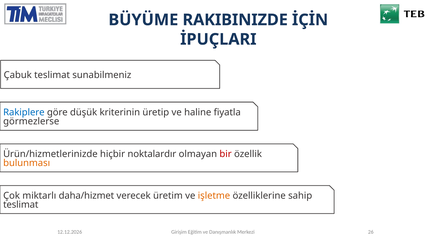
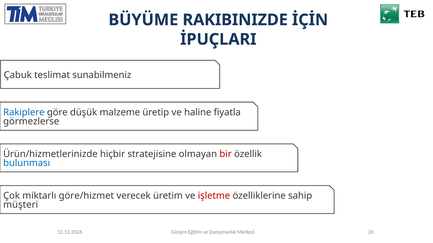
kriterinin: kriterinin -> malzeme (120, 113)
noktalardır: noktalardır -> stratejisine (152, 154)
bulunması colour: orange -> blue (27, 164)
daha/hizmet: daha/hizmet -> göre/hizmet (86, 196)
işletme colour: orange -> red (214, 196)
teslimat: teslimat -> müşteri (21, 205)
